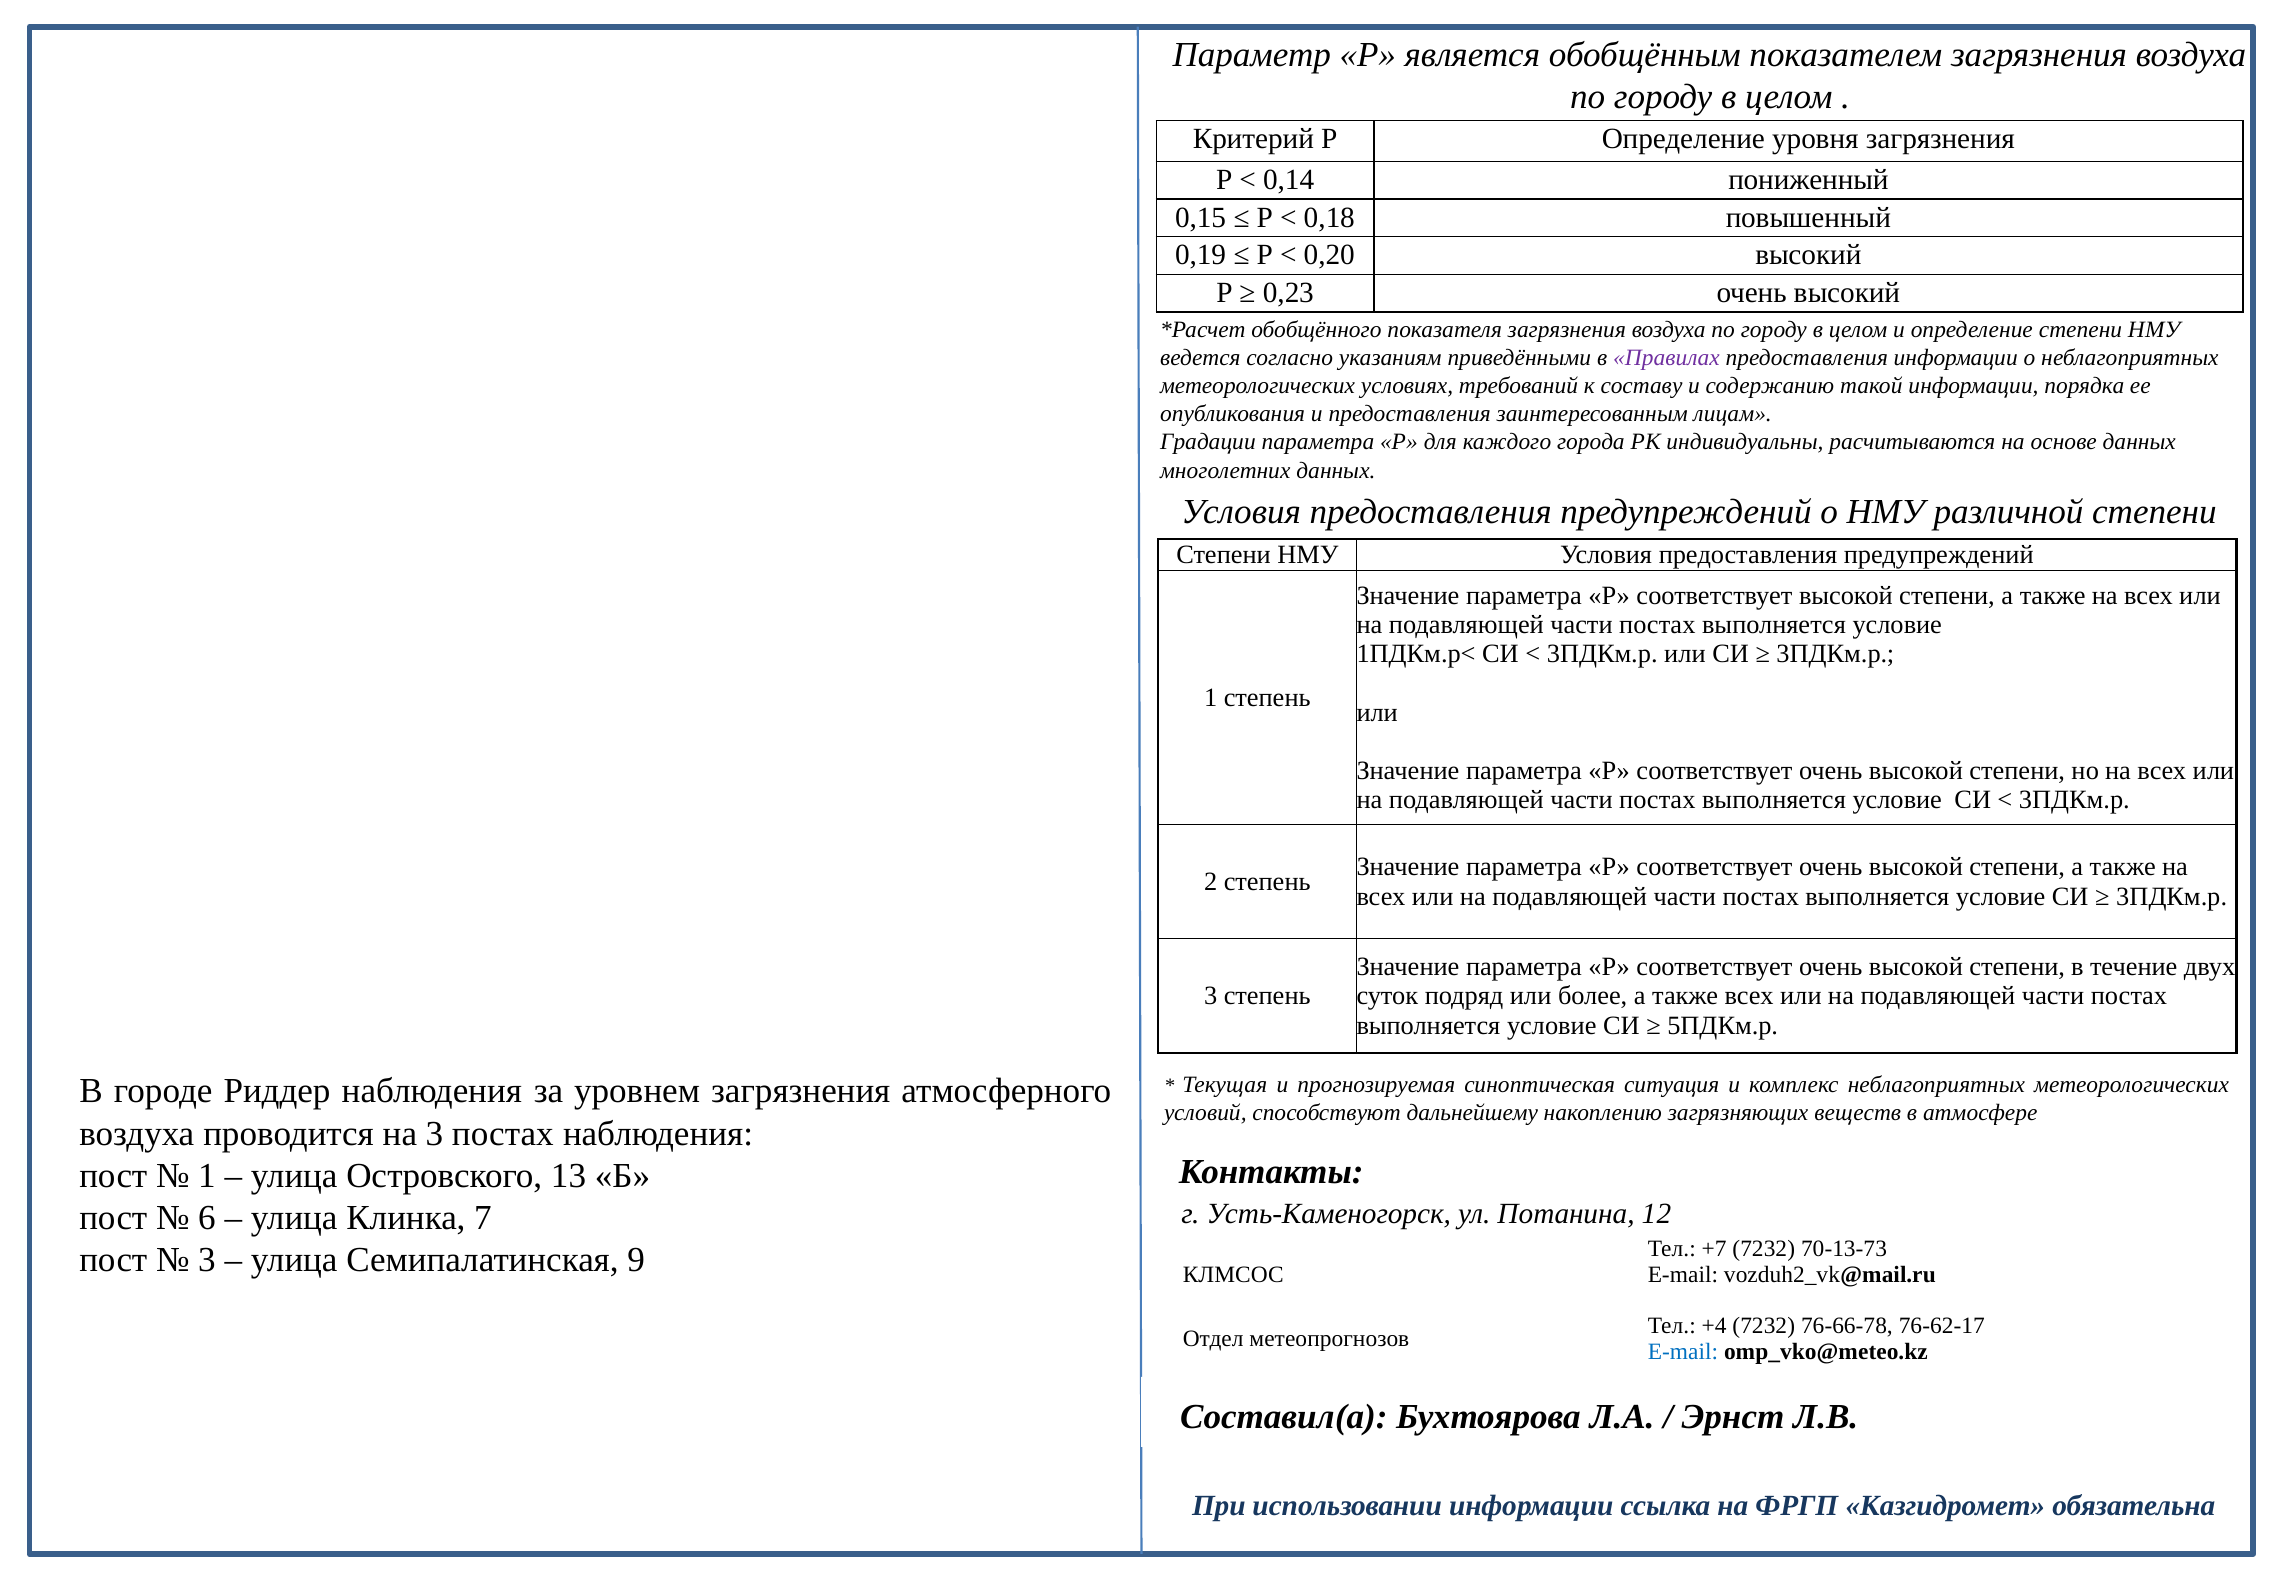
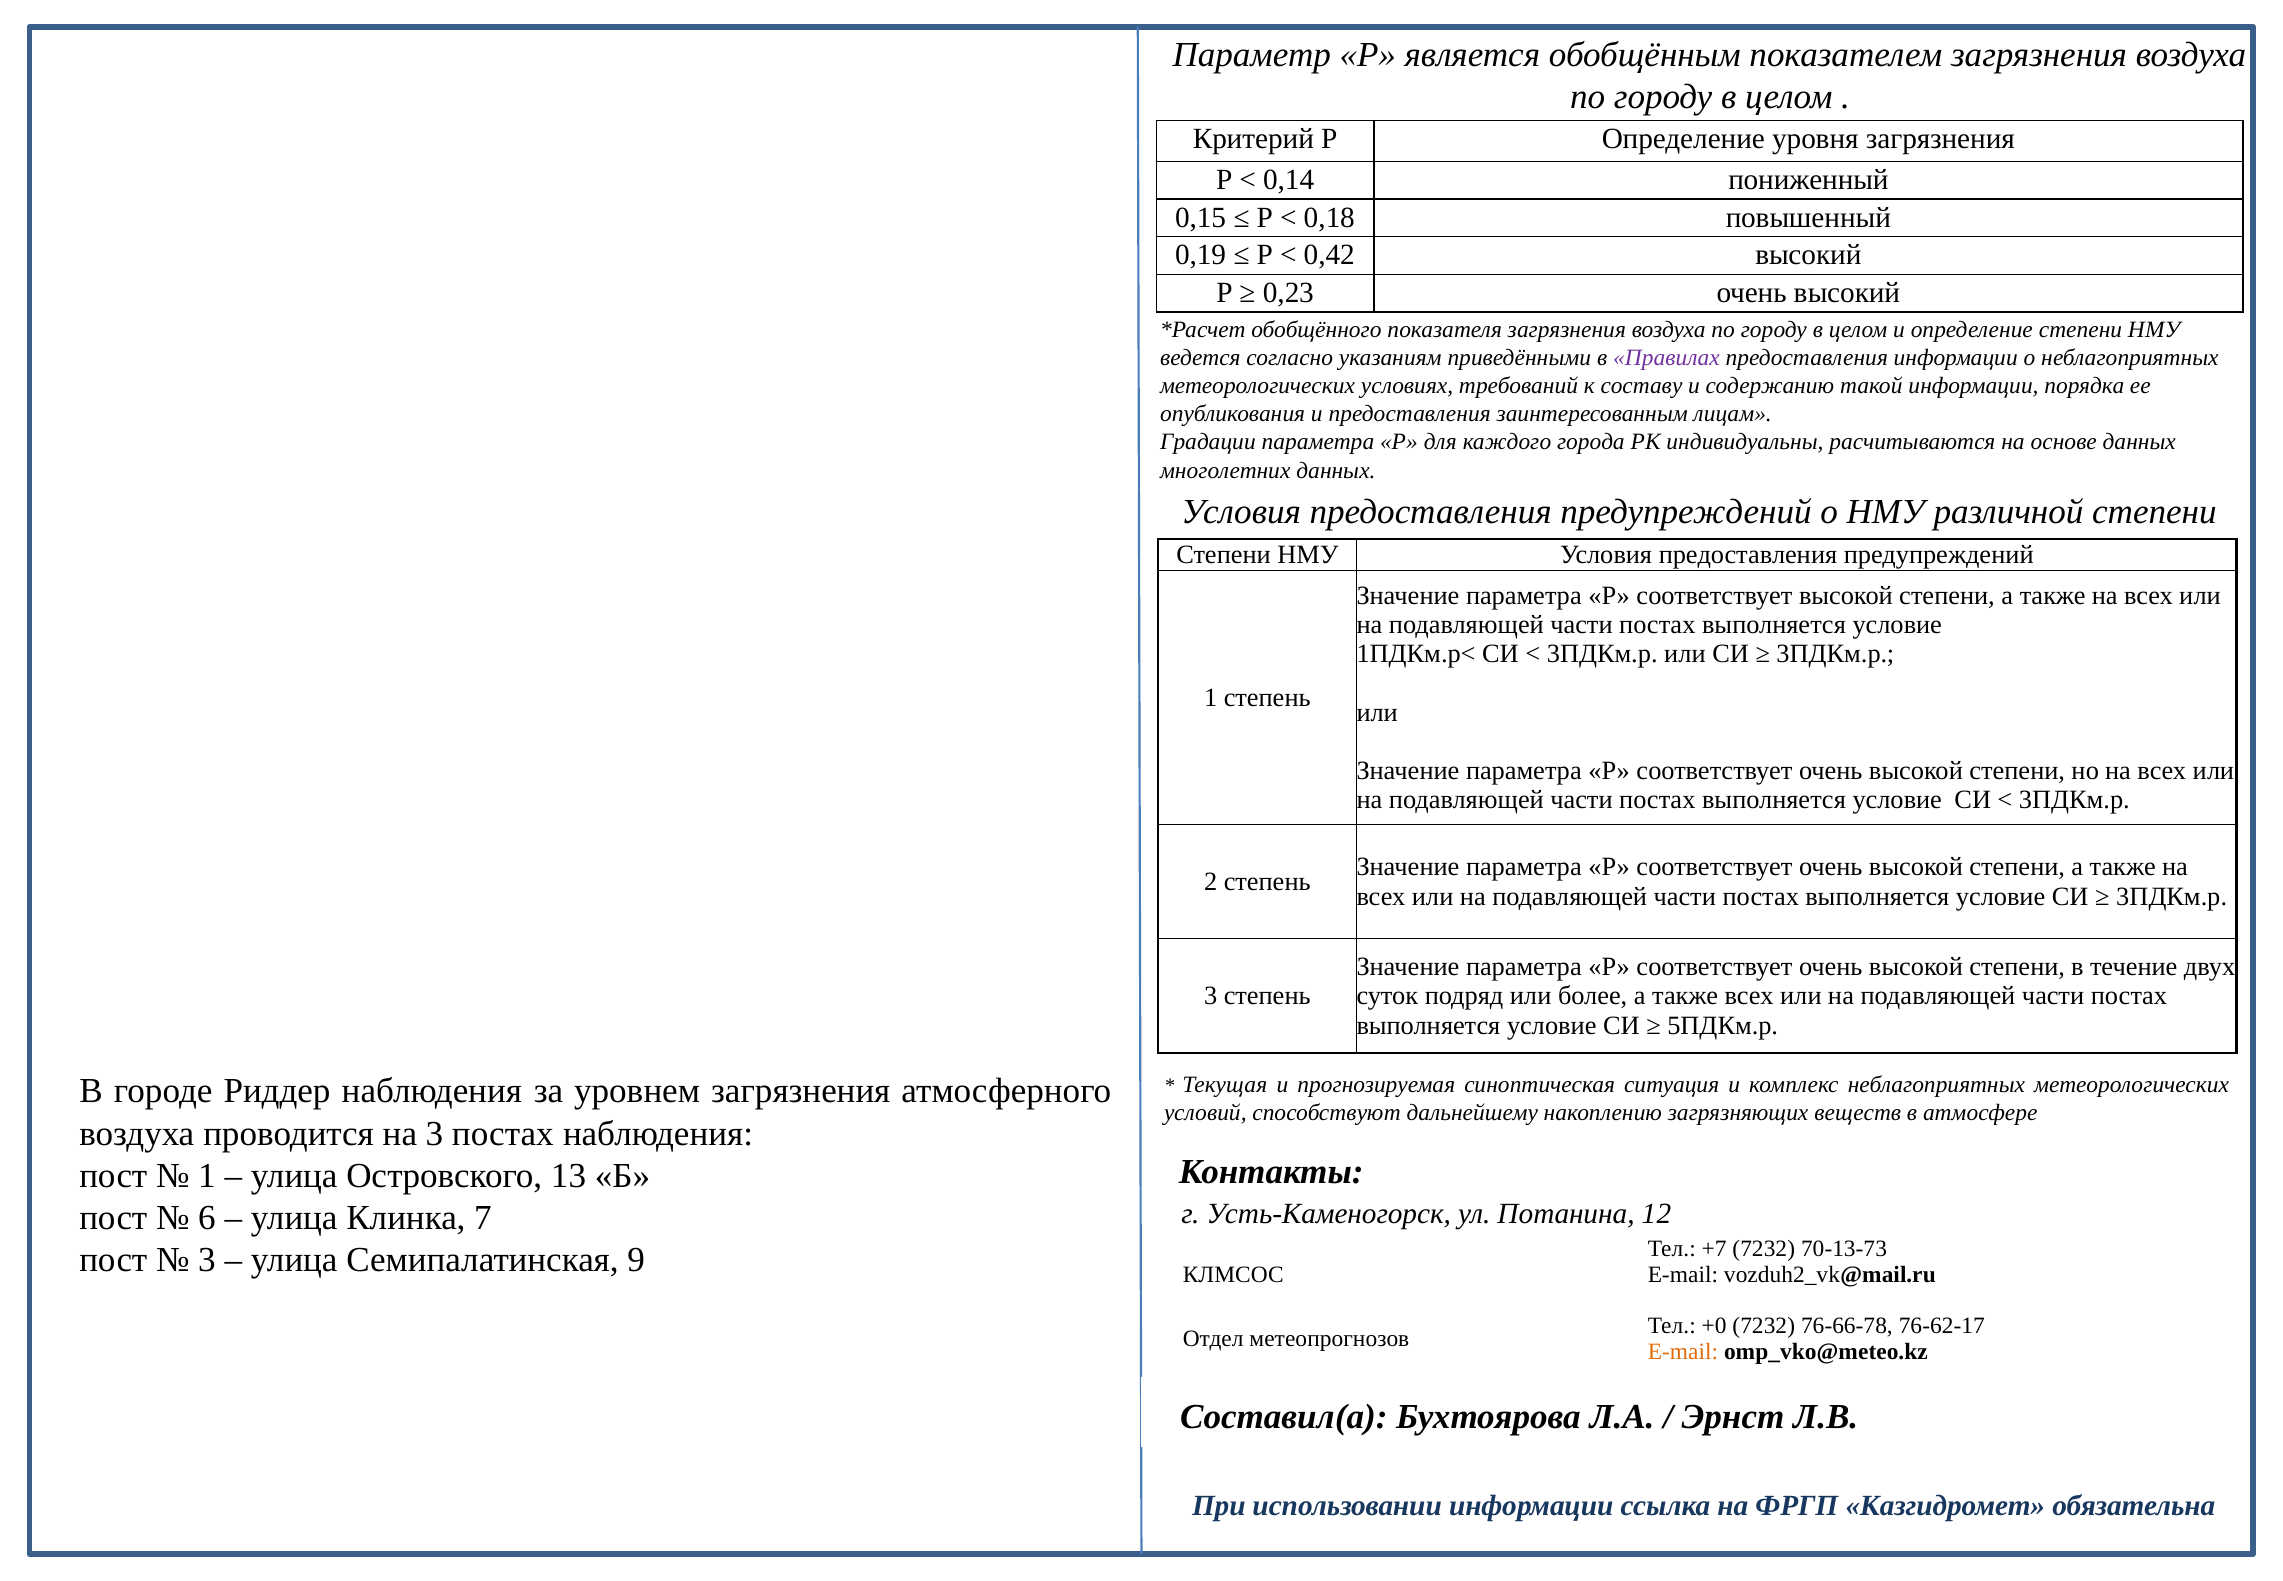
0,20: 0,20 -> 0,42 (1329, 255)
+4: +4 -> +0 (1714, 1325)
E-mail colour: blue -> orange (1683, 1351)
